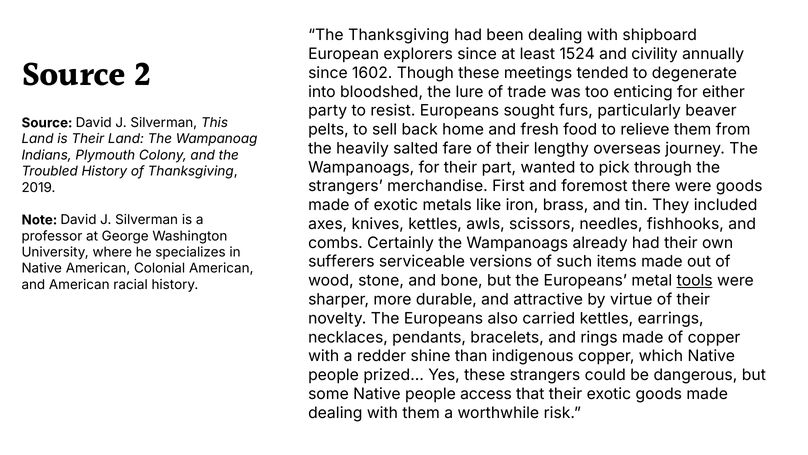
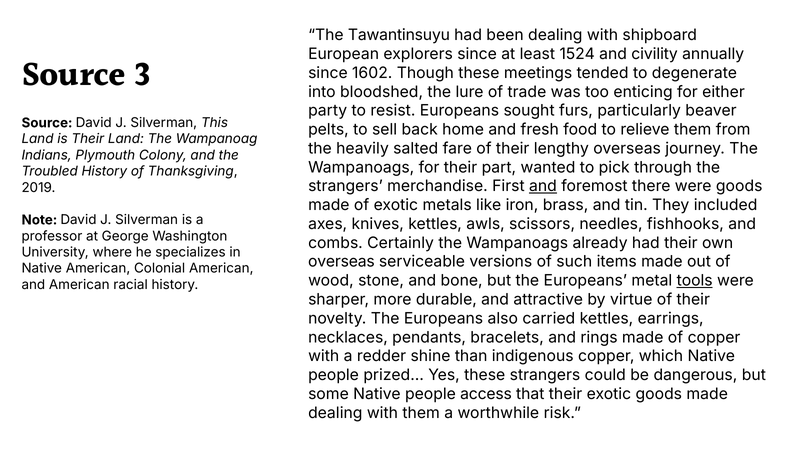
The Thanksgiving: Thanksgiving -> Tawantinsuyu (399, 35)
2: 2 -> 3 (143, 76)
and underline: none -> present (543, 186)
sufferers: sufferers -> overseas (341, 262)
